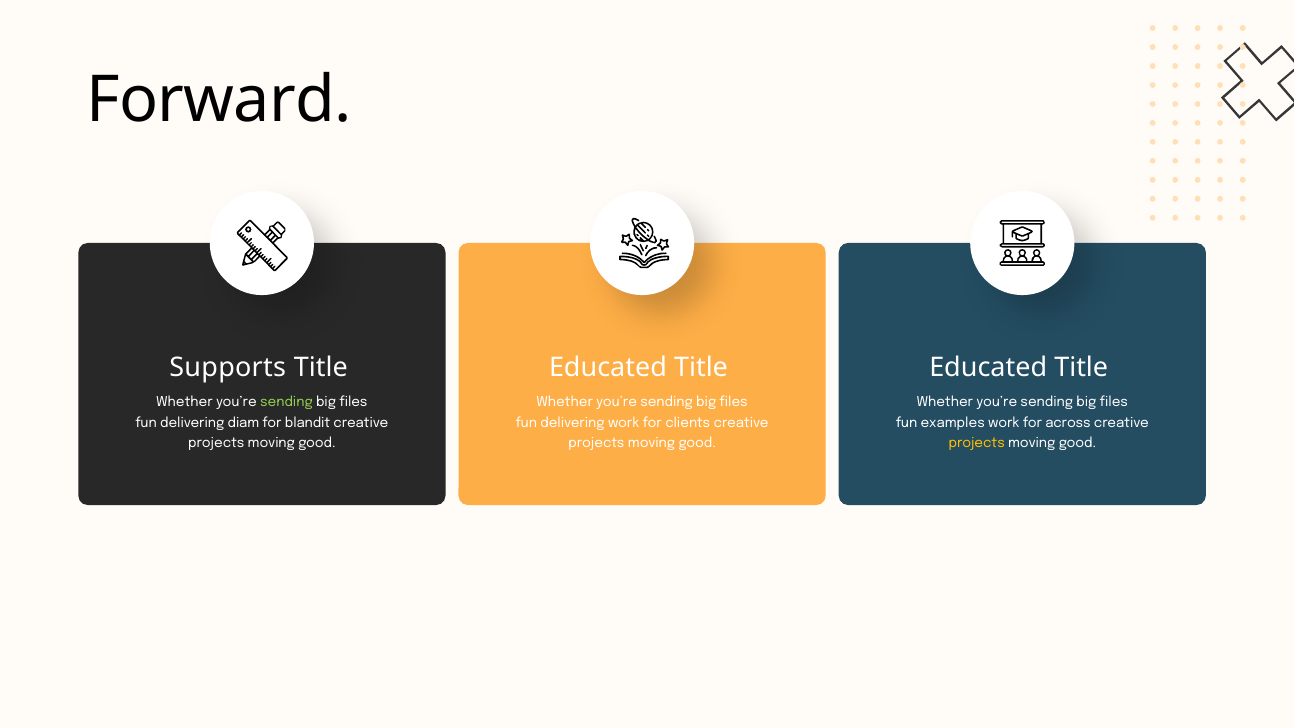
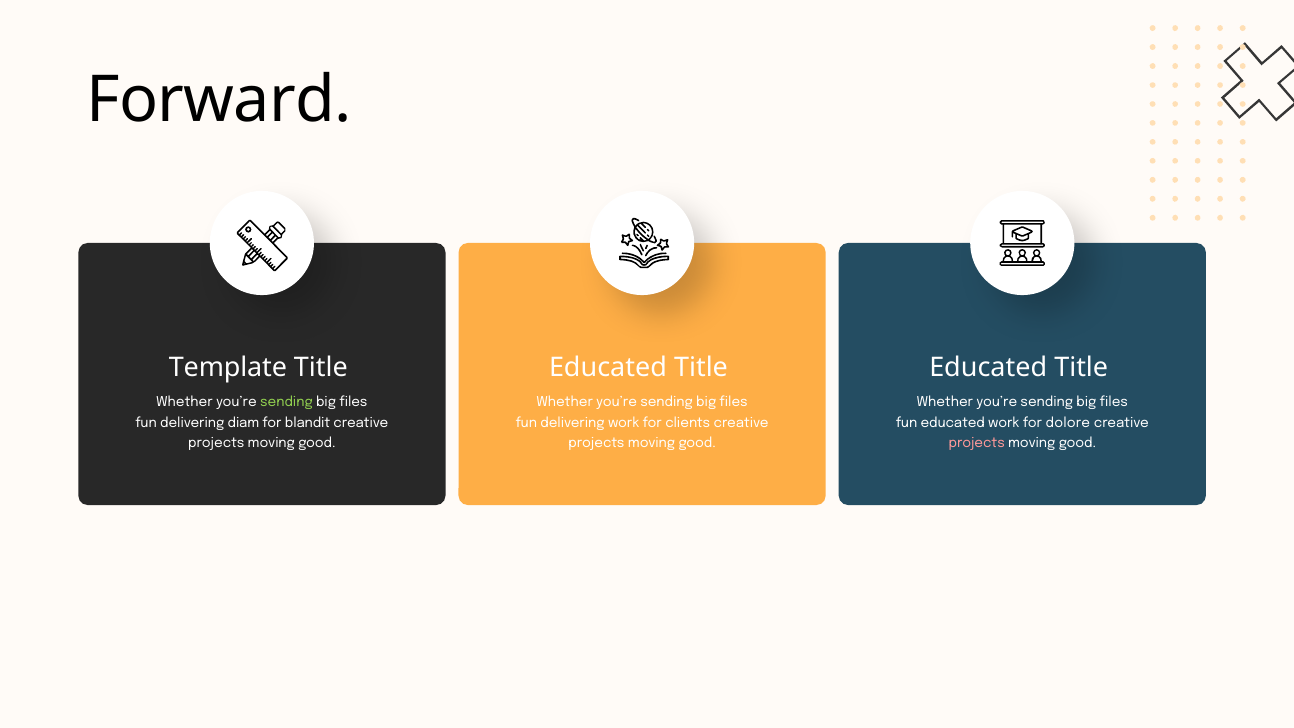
Supports: Supports -> Template (228, 367)
fun examples: examples -> educated (953, 423)
across: across -> dolore (1068, 423)
projects colour: yellow -> pink (977, 443)
